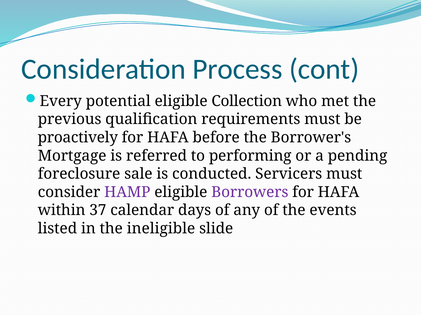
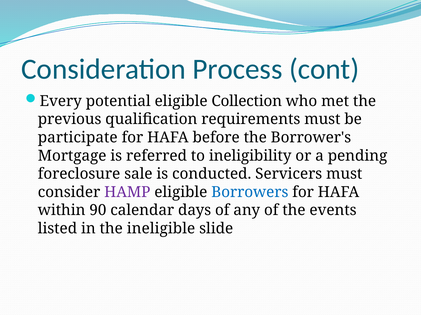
proactively: proactively -> participate (78, 138)
performing: performing -> ineligibility (250, 156)
Borrowers colour: purple -> blue (250, 193)
37: 37 -> 90 (98, 211)
